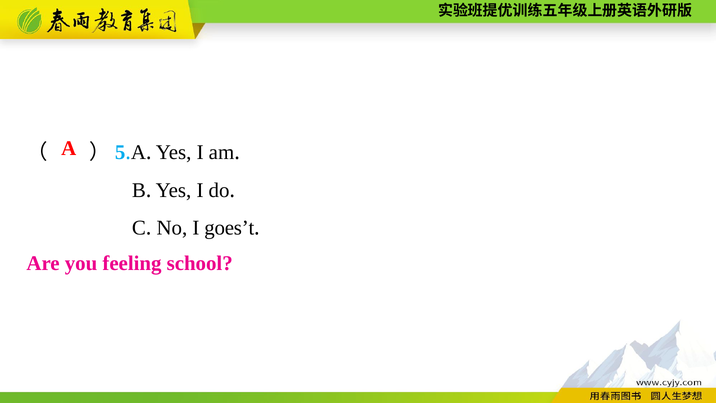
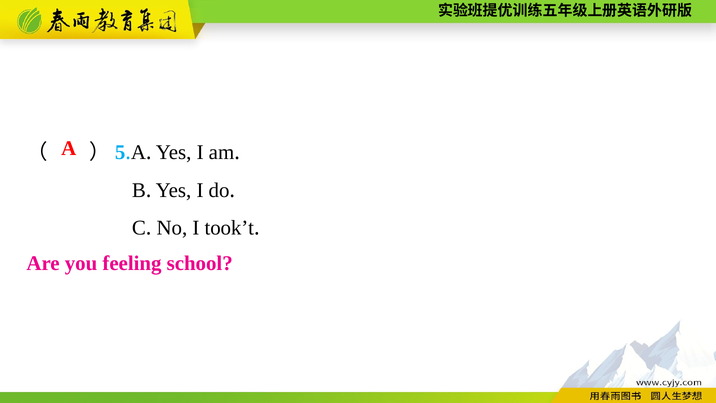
goes’t: goes’t -> took’t (229, 228)
